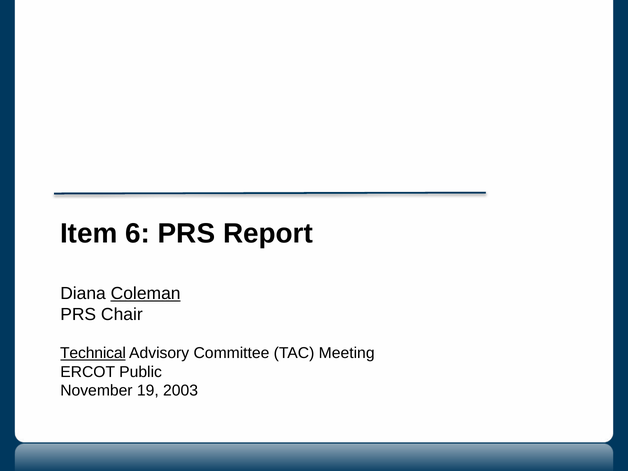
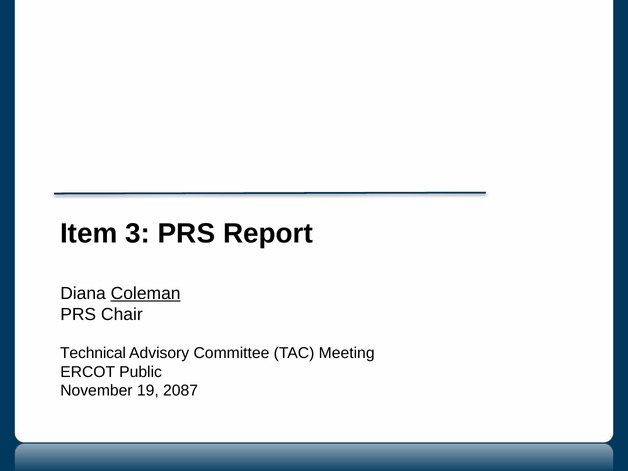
6: 6 -> 3 (138, 234)
Technical underline: present -> none (93, 353)
2003: 2003 -> 2087 (181, 391)
